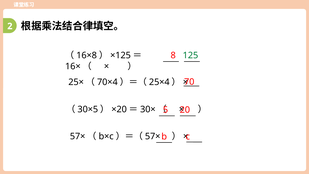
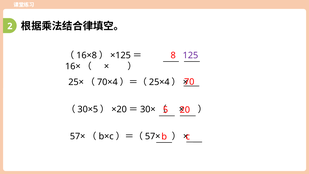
125 colour: green -> purple (190, 55)
